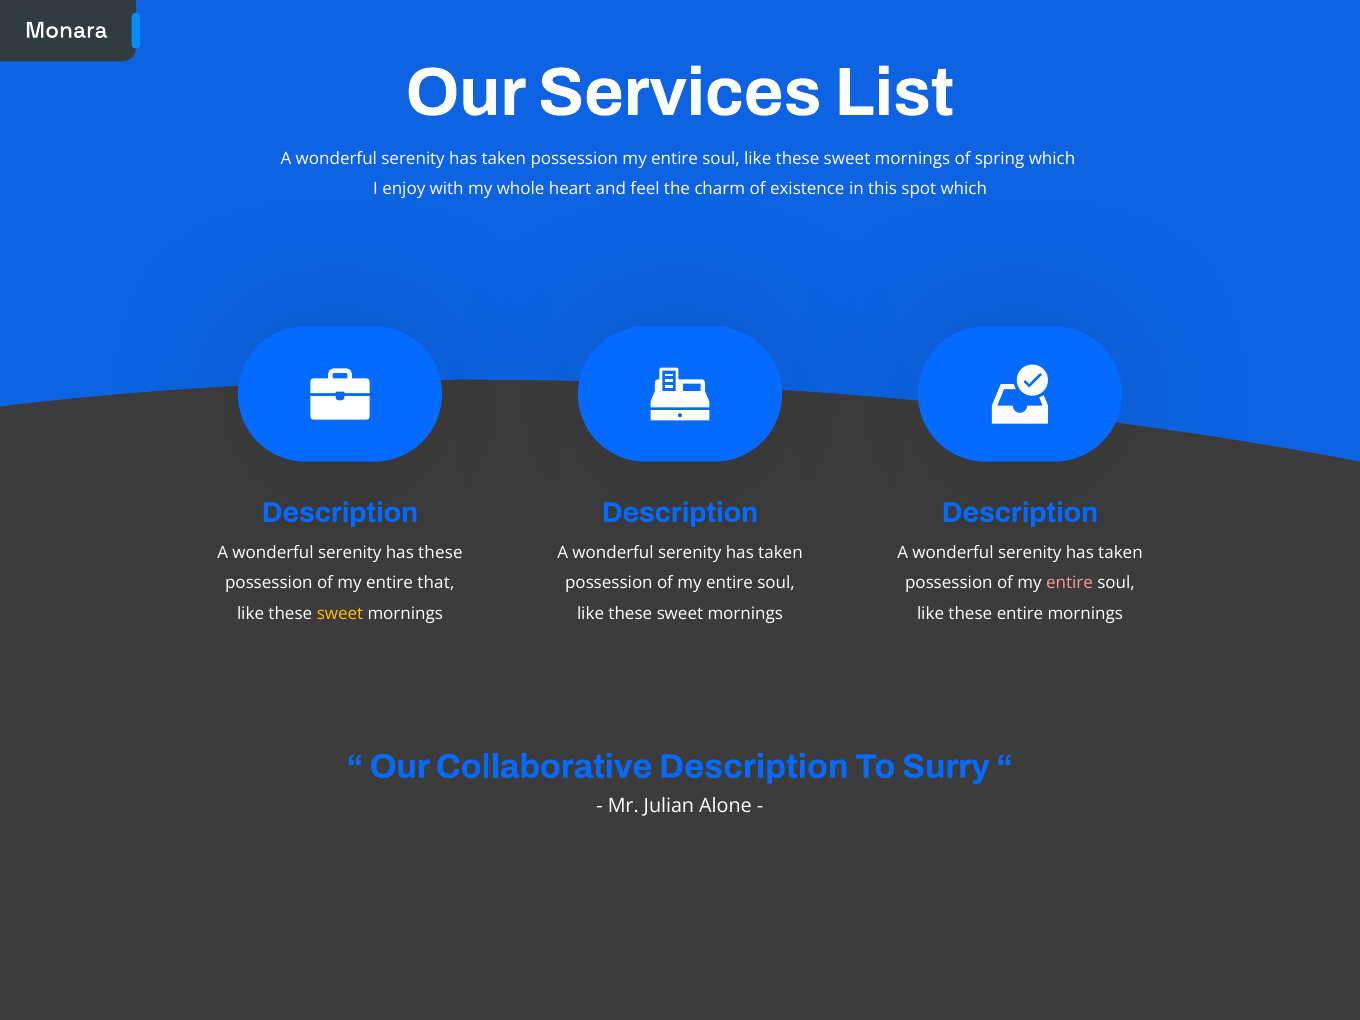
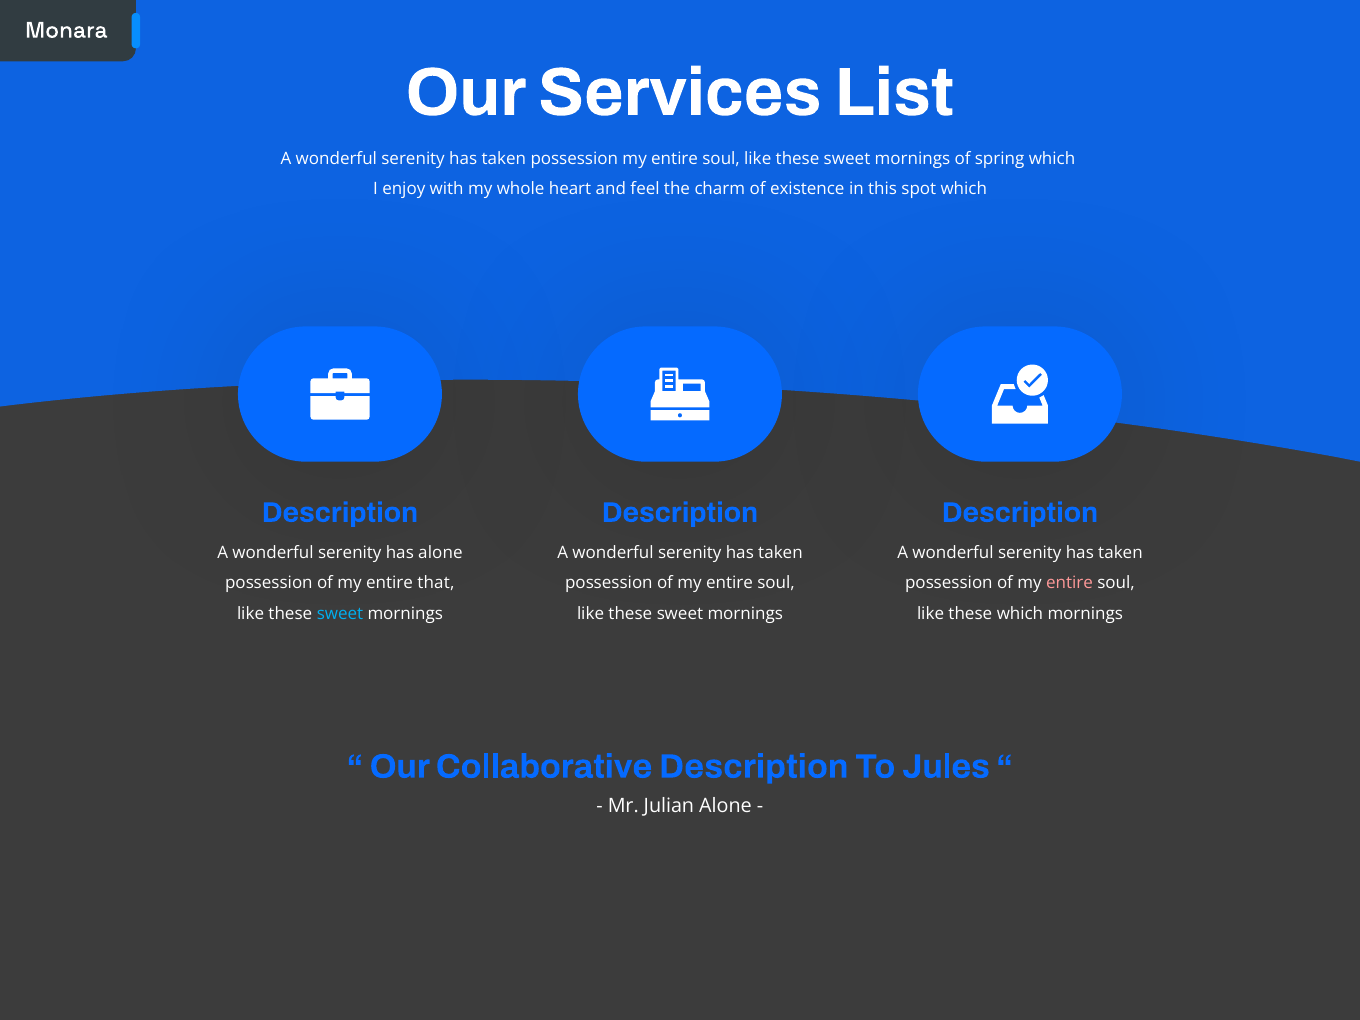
has these: these -> alone (440, 552)
sweet colour: yellow -> light blue (340, 614)
these entire: entire -> which (1020, 614)
Surry: Surry -> Jules (946, 766)
